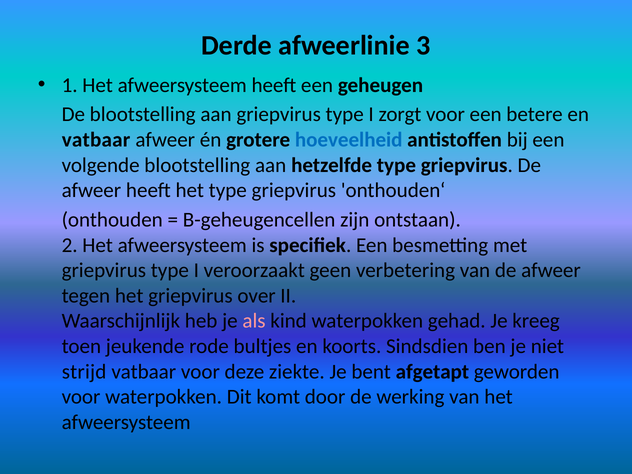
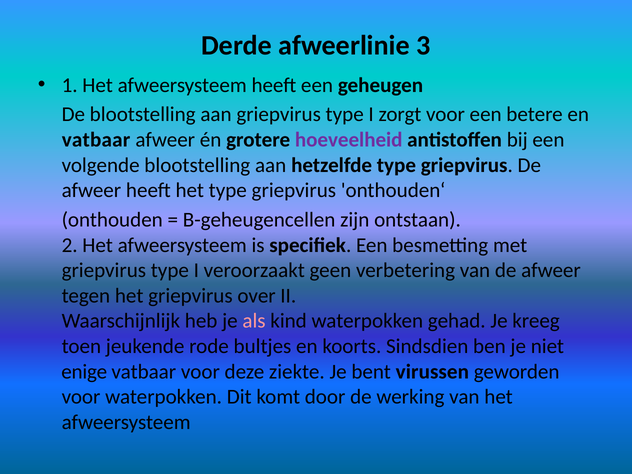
hoeveelheid colour: blue -> purple (349, 140)
strijd: strijd -> enige (84, 372)
afgetapt: afgetapt -> virussen (432, 372)
